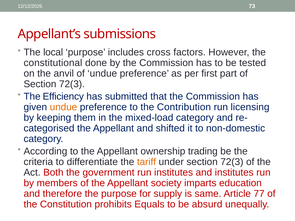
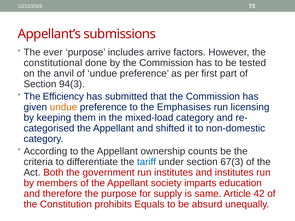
local: local -> ever (53, 52)
cross: cross -> arrive (159, 52)
72(3: 72(3 -> 94(3 (72, 84)
Contribution: Contribution -> Emphasises (184, 107)
trading: trading -> counts (203, 151)
tariff colour: orange -> blue (146, 162)
under section 72(3: 72(3 -> 67(3 (232, 162)
77: 77 -> 42 (259, 194)
